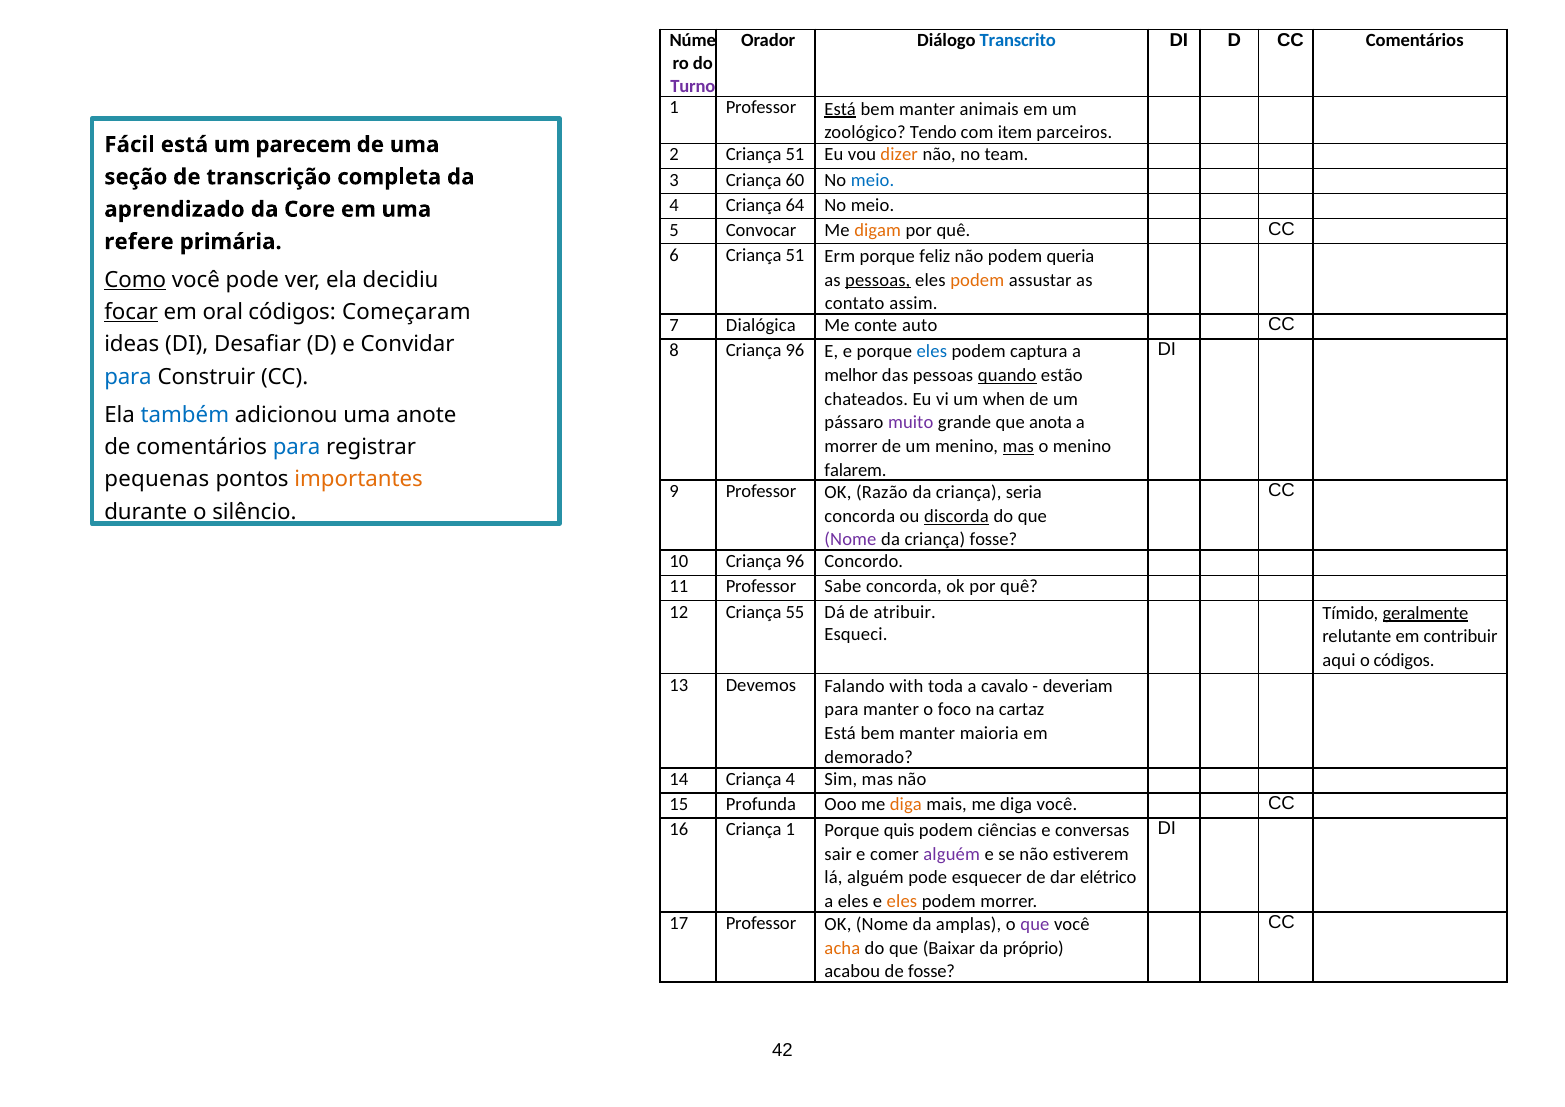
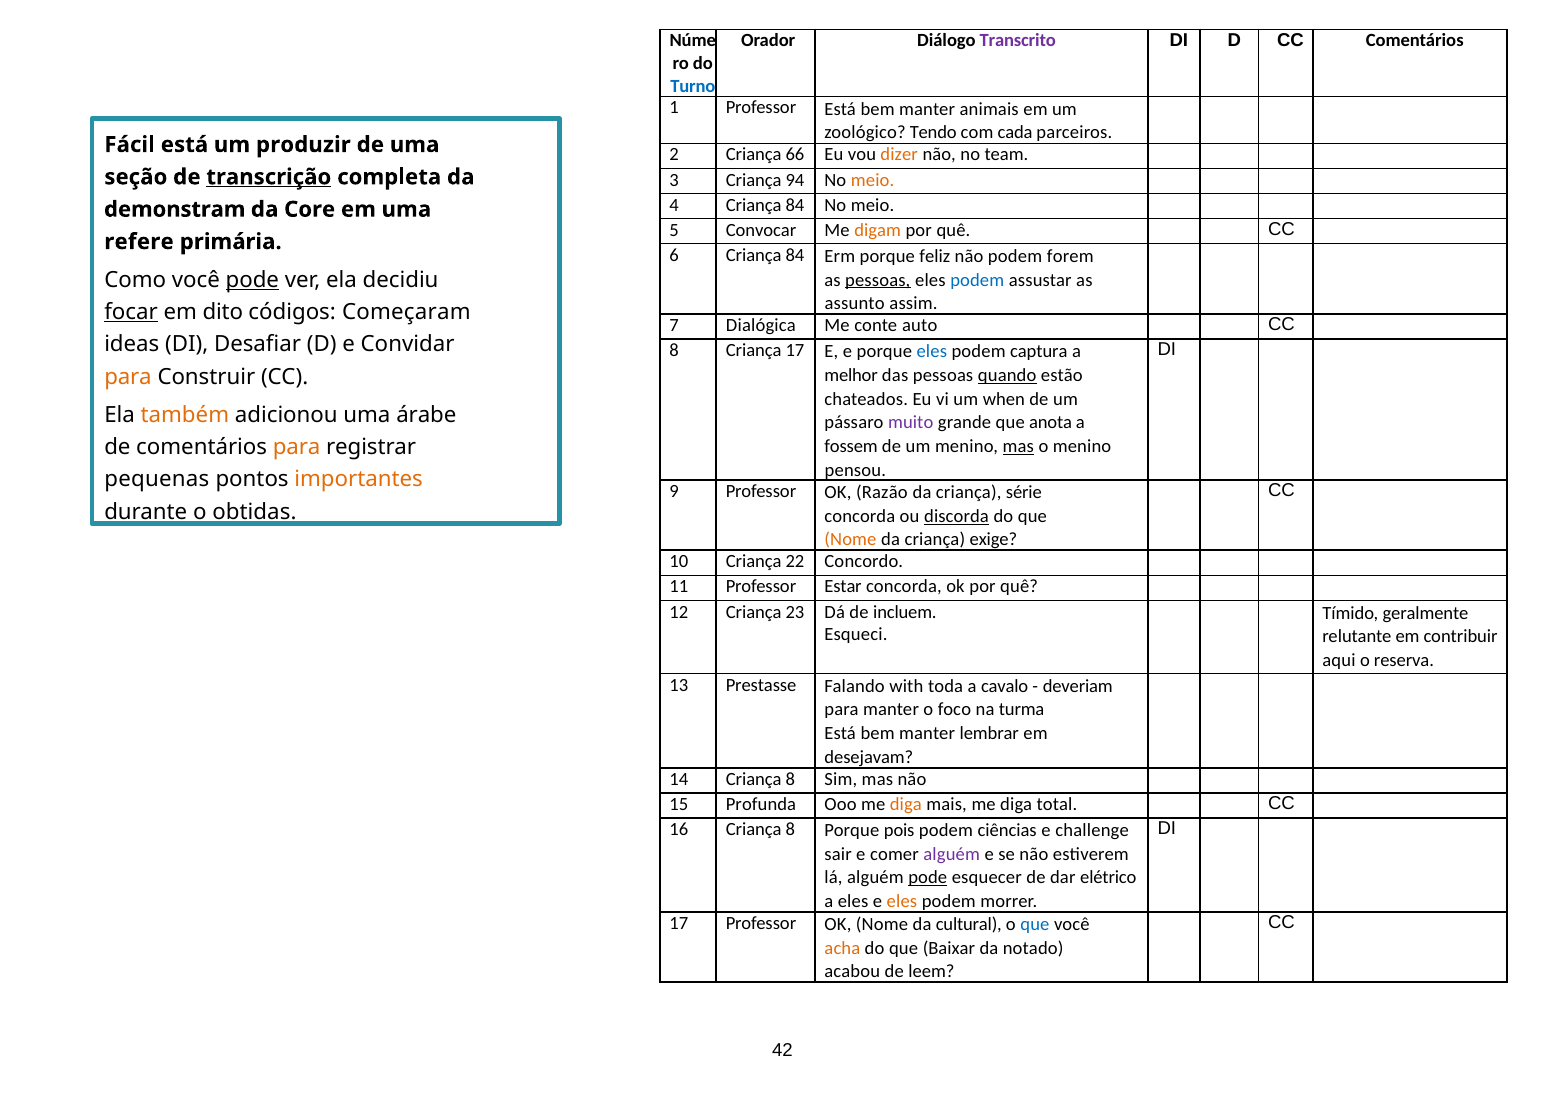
Transcrito colour: blue -> purple (1018, 41)
Turno colour: purple -> blue (693, 86)
Está underline: present -> none (840, 109)
item: item -> cada (1015, 133)
parecem: parecem -> produzir (303, 145)
2 Criança 51: 51 -> 66 (795, 155)
60: 60 -> 94 (795, 180)
meio colour: blue -> orange (873, 180)
transcrição underline: none -> present (269, 177)
4 Criança 64: 64 -> 84 (795, 205)
aprendizado: aprendizado -> demonstram (175, 209)
6 Criança 51: 51 -> 84 (795, 255)
queria: queria -> forem (1070, 256)
podem colour: orange -> blue (977, 280)
Como underline: present -> none (135, 280)
pode underline: none -> present (252, 280)
contato: contato -> assunto (855, 304)
oral: oral -> dito (223, 312)
8 Criança 96: 96 -> 17 (795, 351)
para colour: blue -> orange (128, 377)
também colour: blue -> orange (185, 415)
anote: anote -> árabe (426, 415)
morrer: morrer -> fossem (851, 446)
para colour: blue -> orange (297, 447)
falarem: falarem -> pensou (855, 470)
seria: seria -> série (1024, 492)
silêncio: silêncio -> obtidas (254, 512)
Nome colour: purple -> orange (850, 540)
criança fosse: fosse -> exige (993, 540)
10 Criança 96: 96 -> 22 (795, 562)
Sabe: Sabe -> Estar (843, 587)
55: 55 -> 23 (795, 612)
atribuir: atribuir -> incluem (905, 612)
geralmente underline: present -> none (1425, 613)
o códigos: códigos -> reserva (1404, 660)
Devemos: Devemos -> Prestasse (761, 685)
cartaz: cartaz -> turma (1022, 710)
maioria: maioria -> lembrar (989, 734)
demorado: demorado -> desejavam (869, 757)
14 Criança 4: 4 -> 8 (790, 779)
diga você: você -> total (1057, 804)
16 Criança 1: 1 -> 8 (790, 829)
quis: quis -> pois (899, 830)
conversas: conversas -> challenge (1092, 830)
pode underline: none -> present (928, 878)
amplas: amplas -> cultural (969, 924)
que colour: purple -> blue (1035, 924)
próprio: próprio -> notado (1033, 948)
de fosse: fosse -> leem (931, 972)
